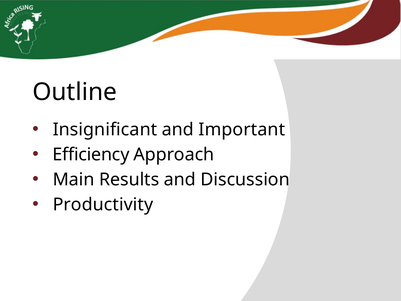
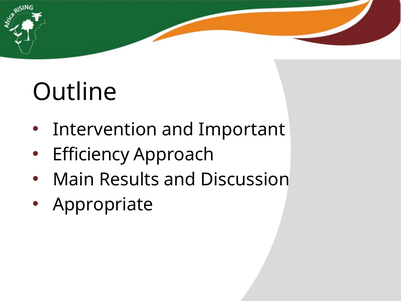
Insignificant: Insignificant -> Intervention (105, 130)
Productivity: Productivity -> Appropriate (103, 204)
